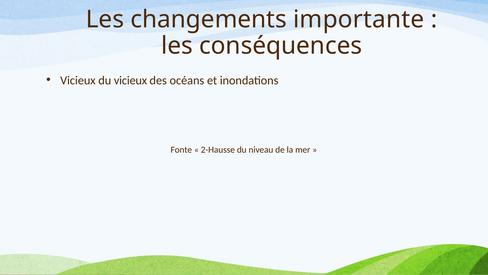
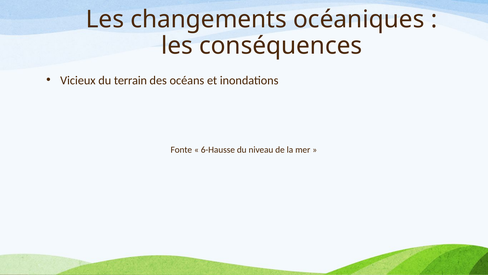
importante: importante -> océaniques (359, 19)
du vicieux: vicieux -> terrain (130, 80)
2-Hausse: 2-Hausse -> 6-Hausse (218, 149)
